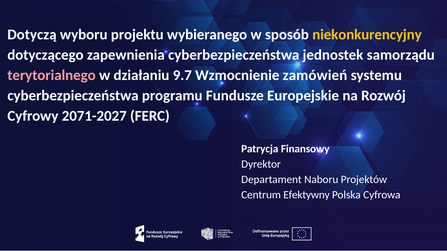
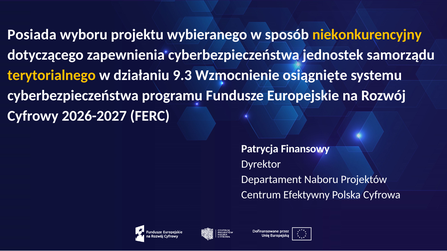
Dotyczą: Dotyczą -> Posiada (32, 35)
terytorialnego colour: pink -> yellow (52, 75)
9.7: 9.7 -> 9.3 (182, 75)
zamówień: zamówień -> osiągnięte (315, 75)
2071-2027: 2071-2027 -> 2026-2027 (94, 116)
